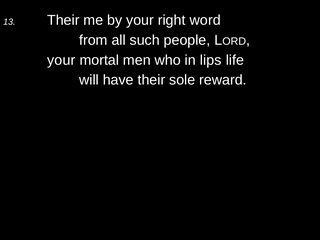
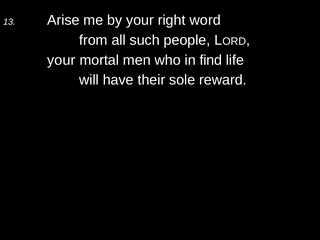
13 Their: Their -> Arise (63, 20)
lips: lips -> find (211, 60)
